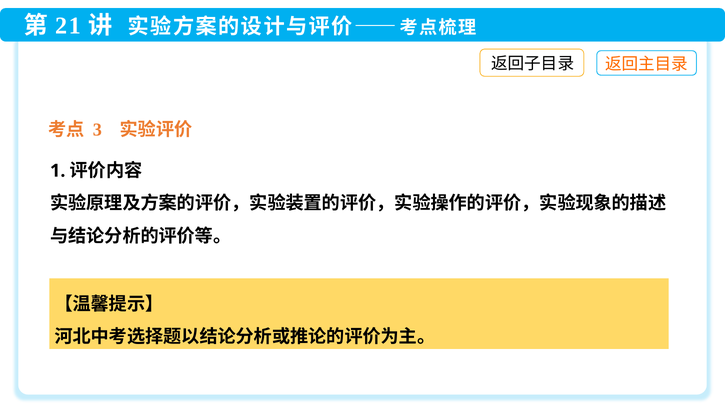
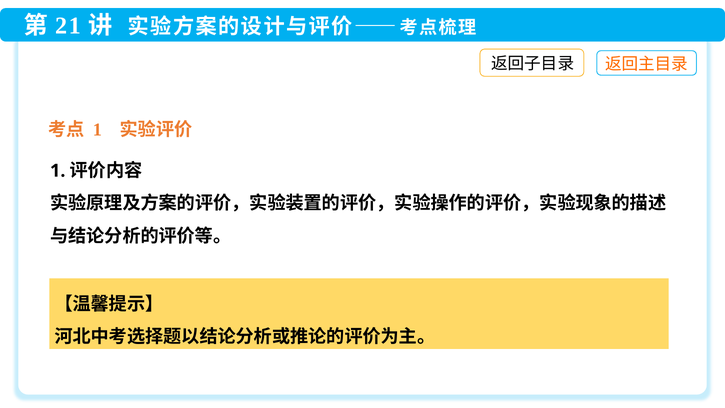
3: 3 -> 1 (97, 129)
